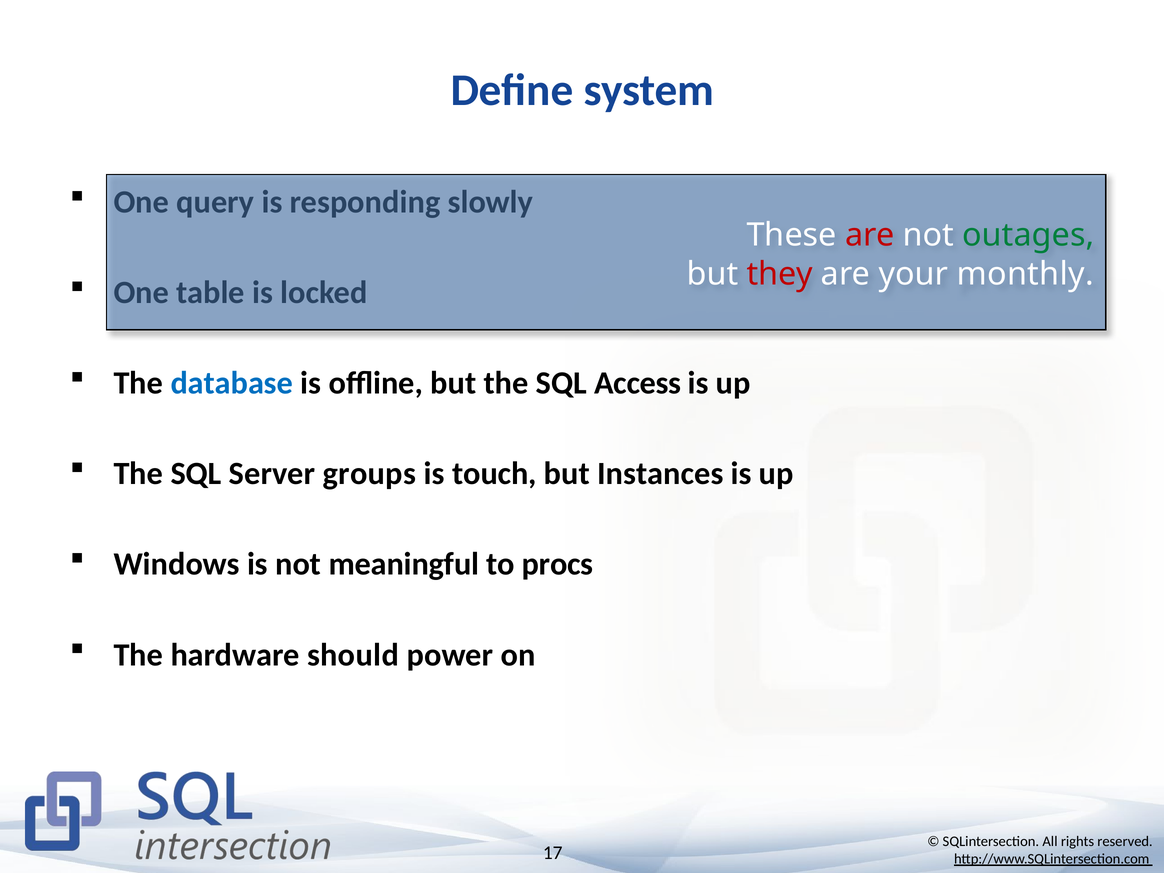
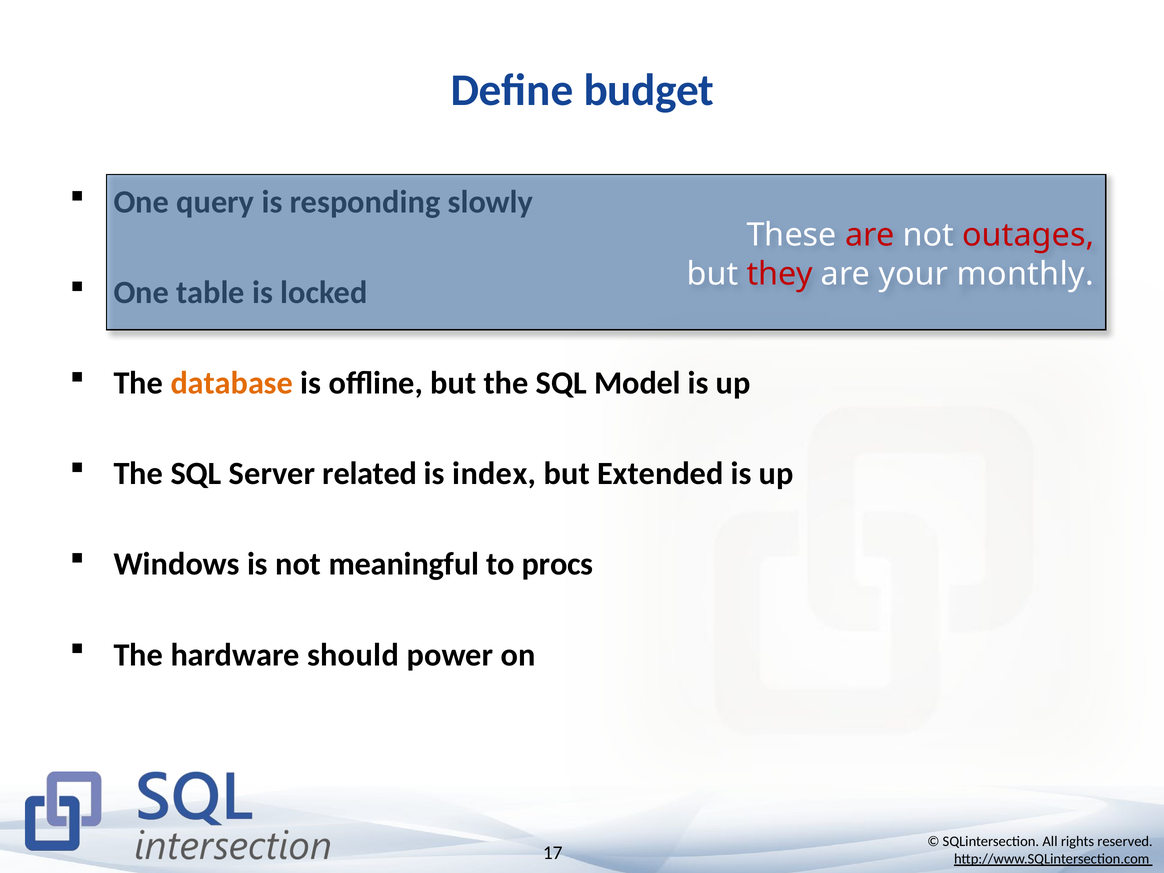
system: system -> budget (649, 90)
outages colour: green -> red (1028, 235)
database colour: blue -> orange (232, 383)
Access: Access -> Model (638, 383)
groups: groups -> related (370, 474)
touch: touch -> index (494, 474)
Instances: Instances -> Extended (660, 474)
